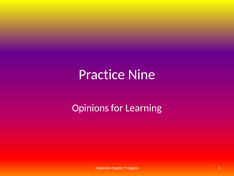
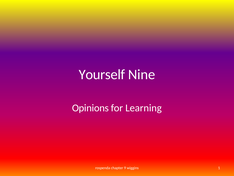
Practice: Practice -> Yourself (102, 74)
